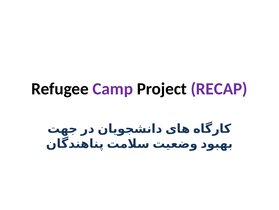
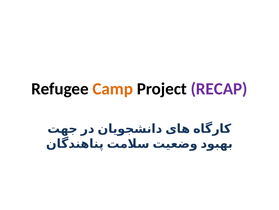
Camp colour: purple -> orange (113, 89)
